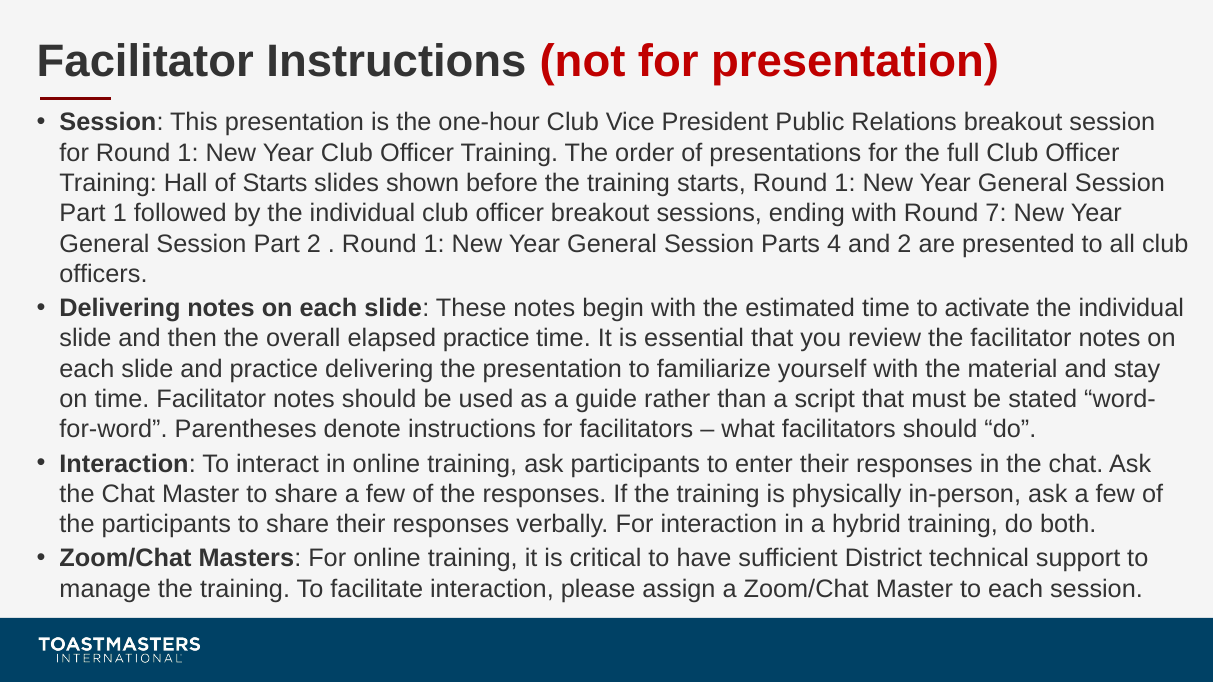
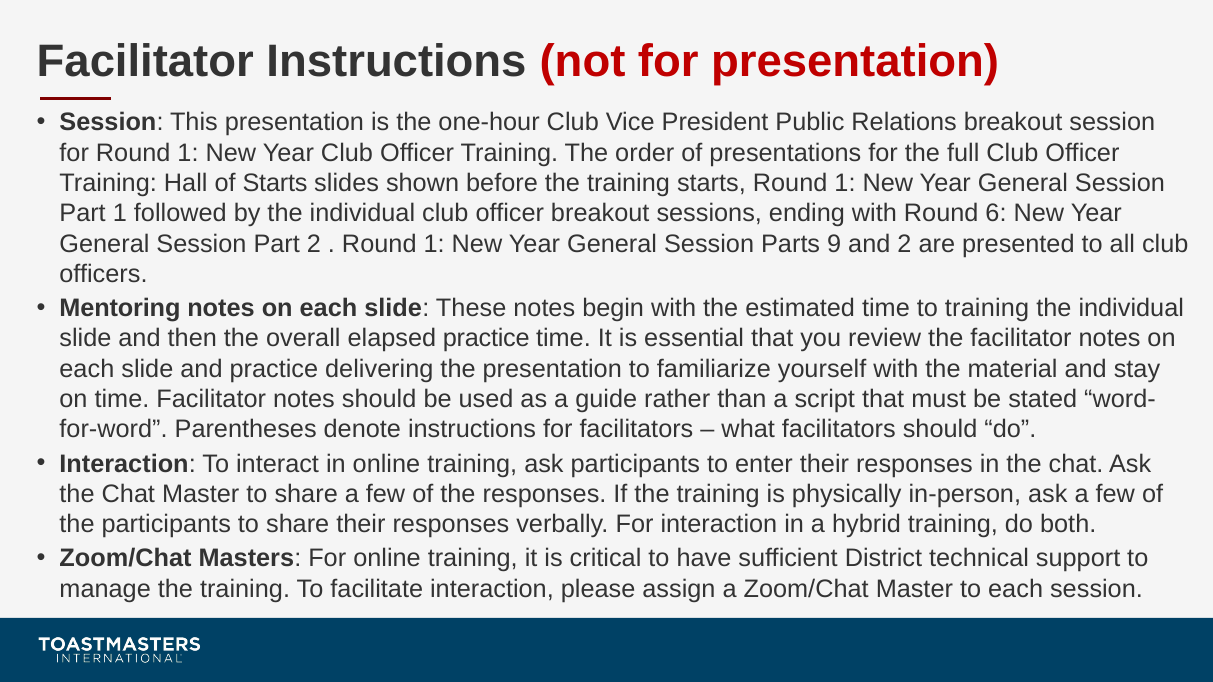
7: 7 -> 6 (996, 214)
4: 4 -> 9 (834, 244)
Delivering: Delivering -> Mentoring (120, 308)
to activate: activate -> training (987, 308)
